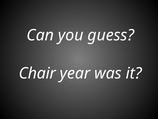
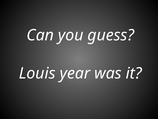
Chair: Chair -> Louis (37, 73)
